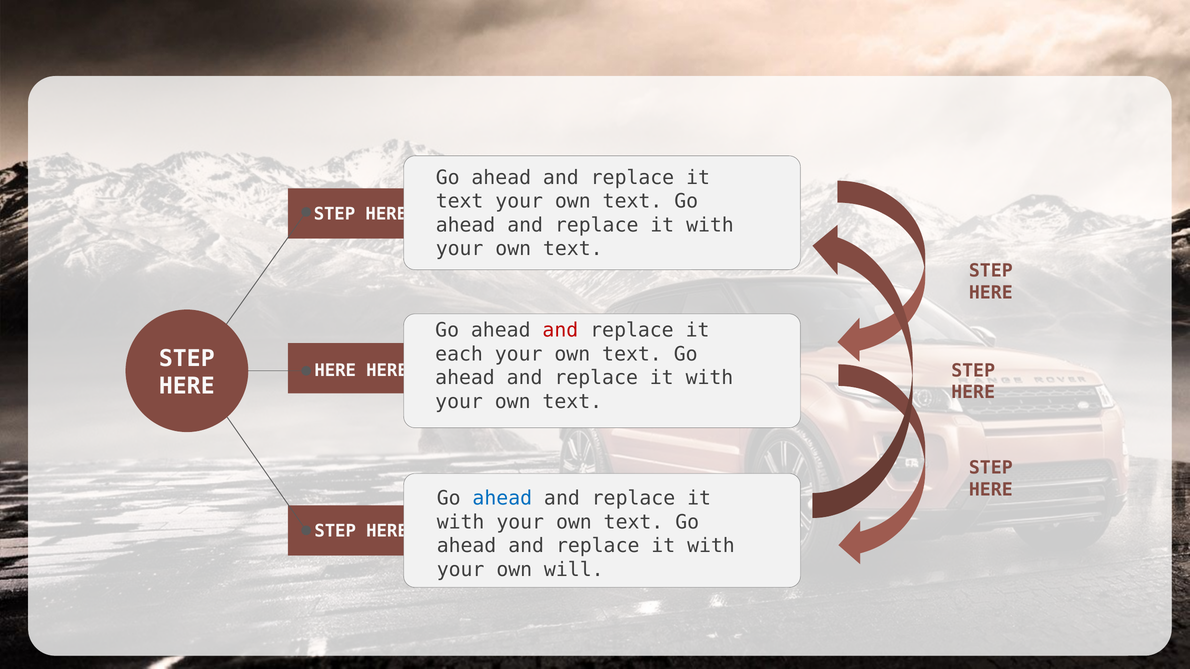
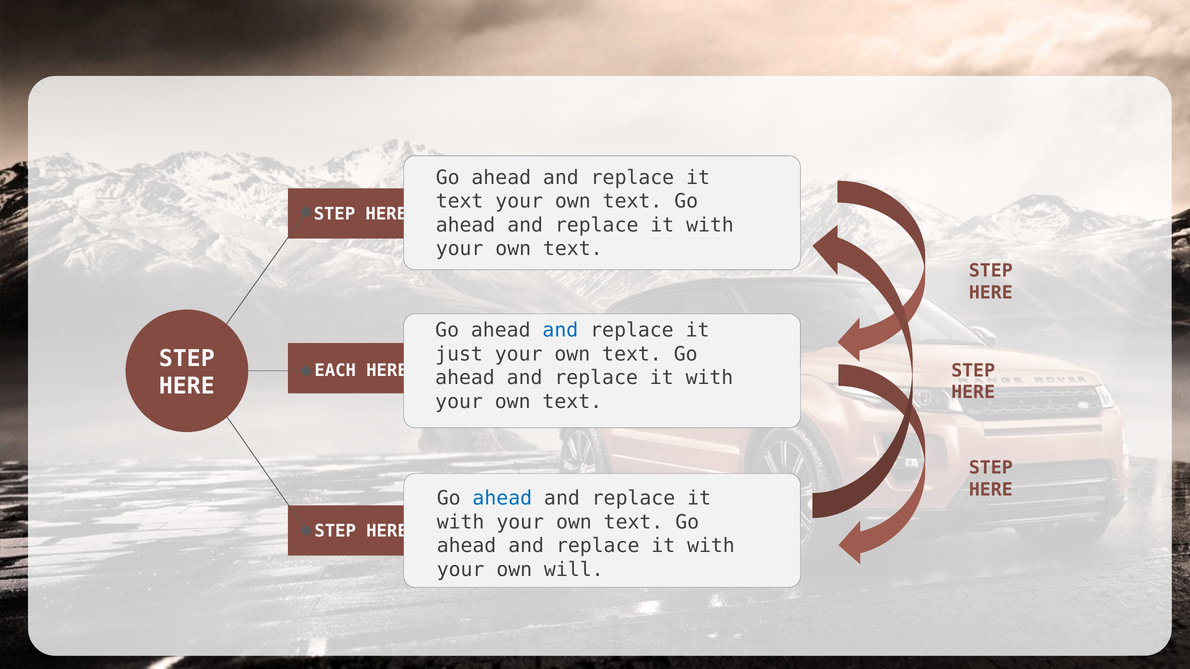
and colour: red -> blue (560, 330)
each: each -> just (459, 354)
HERE: HERE -> EACH (335, 371)
